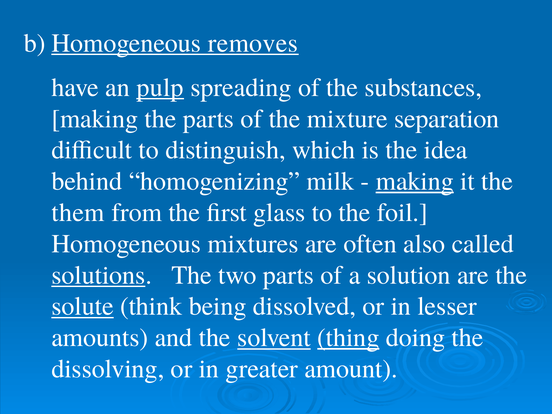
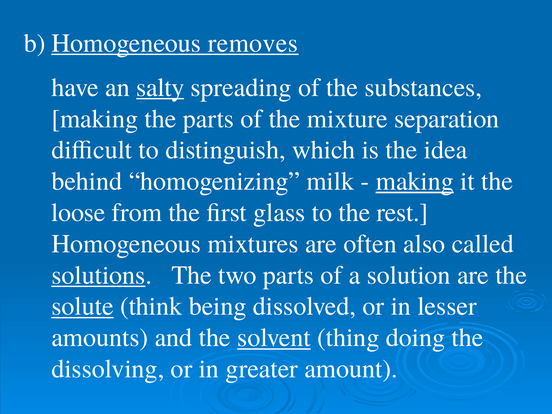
pulp: pulp -> salty (160, 87)
them: them -> loose (78, 213)
foil: foil -> rest (402, 213)
thing underline: present -> none (348, 338)
